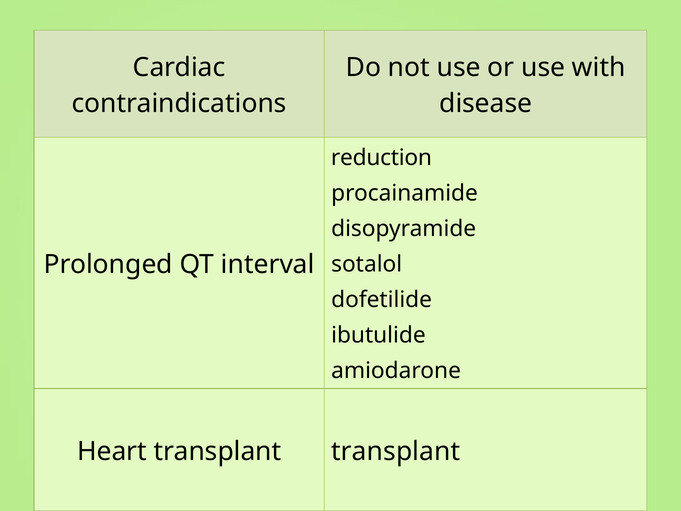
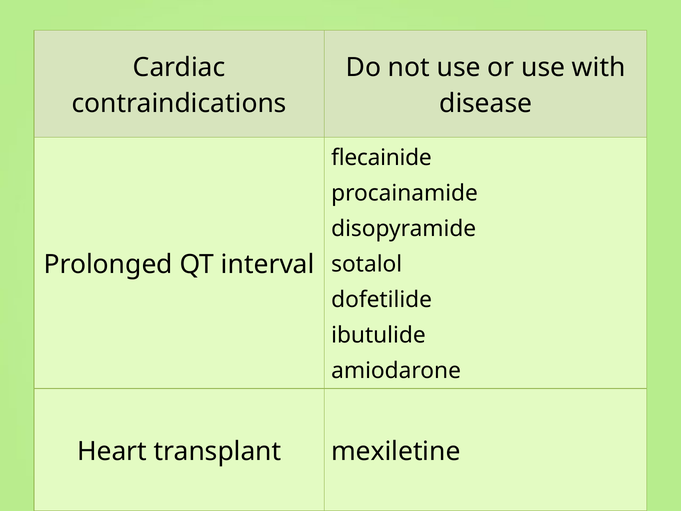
reduction: reduction -> flecainide (381, 158)
transplant transplant: transplant -> mexiletine (396, 451)
